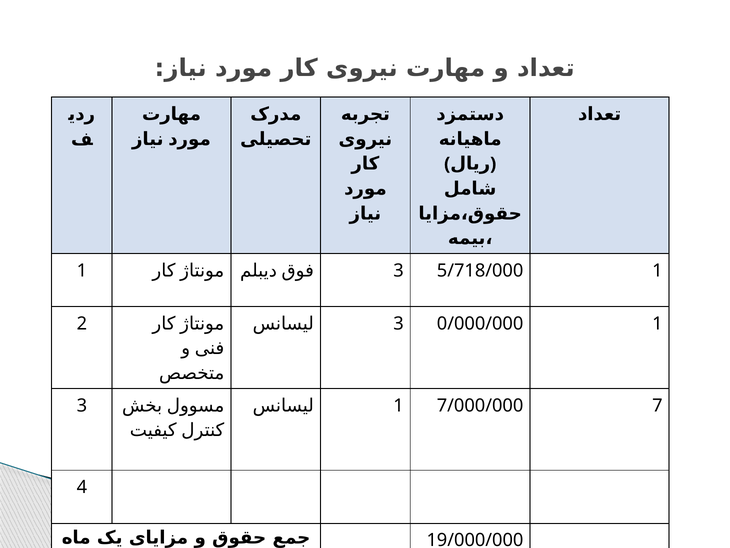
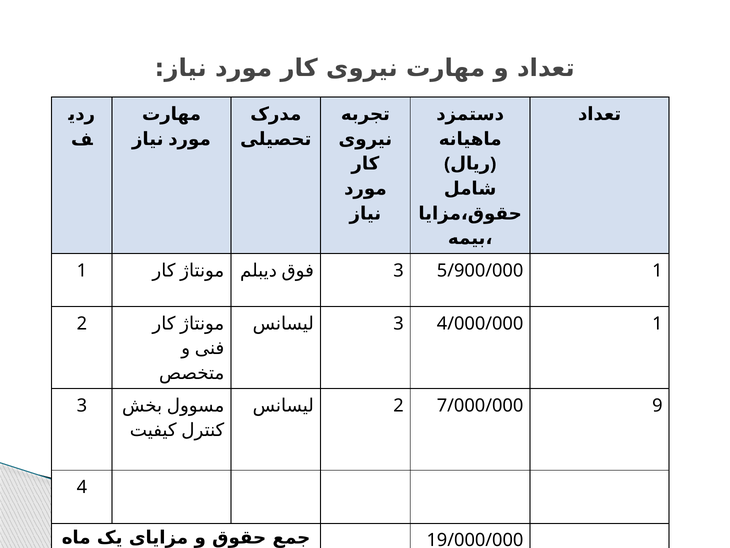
5/718/000: 5/718/000 -> 5/900/000 (480, 270)
0/000/000: 0/000/000 -> 4/000/000 (480, 323)
1: 1 -> 2 (399, 405)
7: 7 -> 9 (657, 405)
